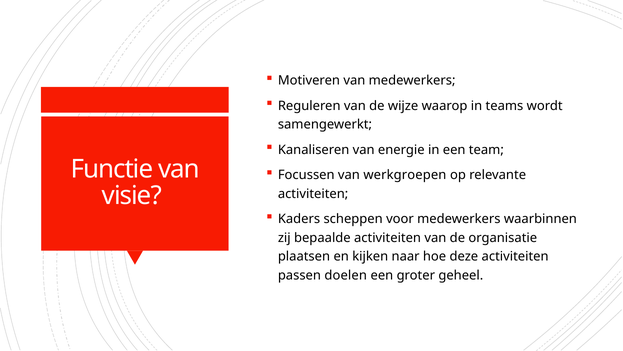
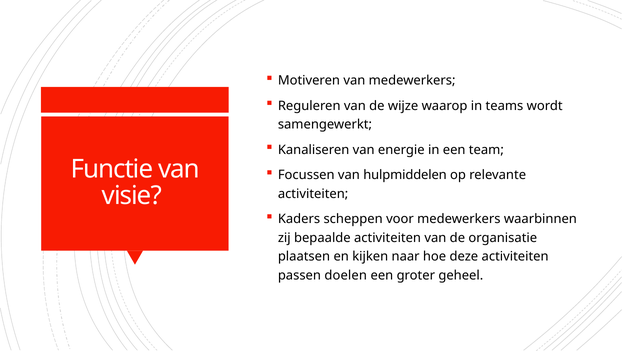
werkgroepen: werkgroepen -> hulpmiddelen (405, 175)
